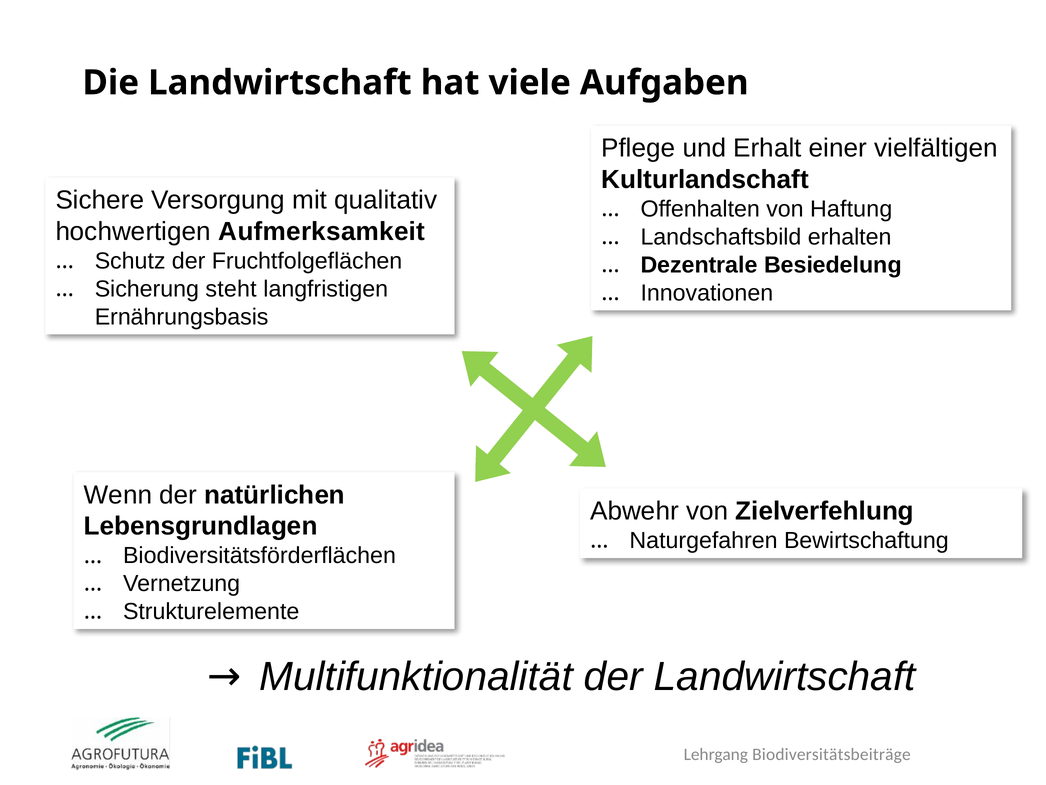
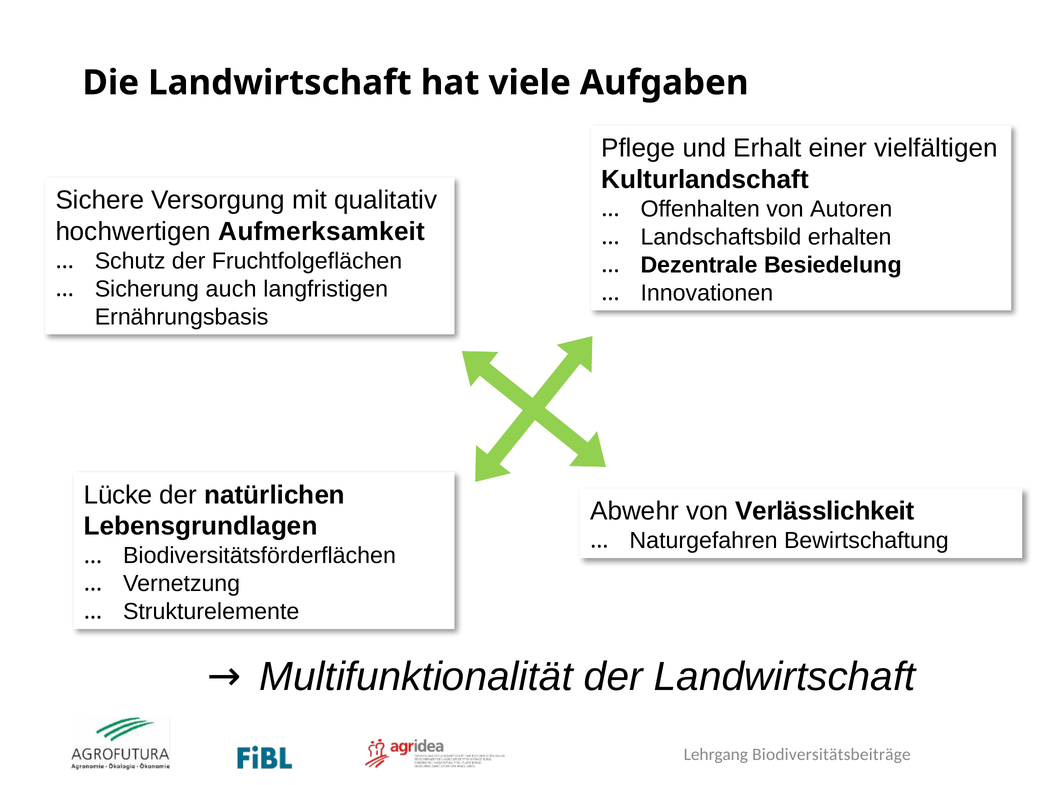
Haftung: Haftung -> Autoren (851, 209)
steht: steht -> auch (231, 289)
Wenn: Wenn -> Lücke (118, 495)
Zielverfehlung: Zielverfehlung -> Verlässlichkeit (825, 511)
